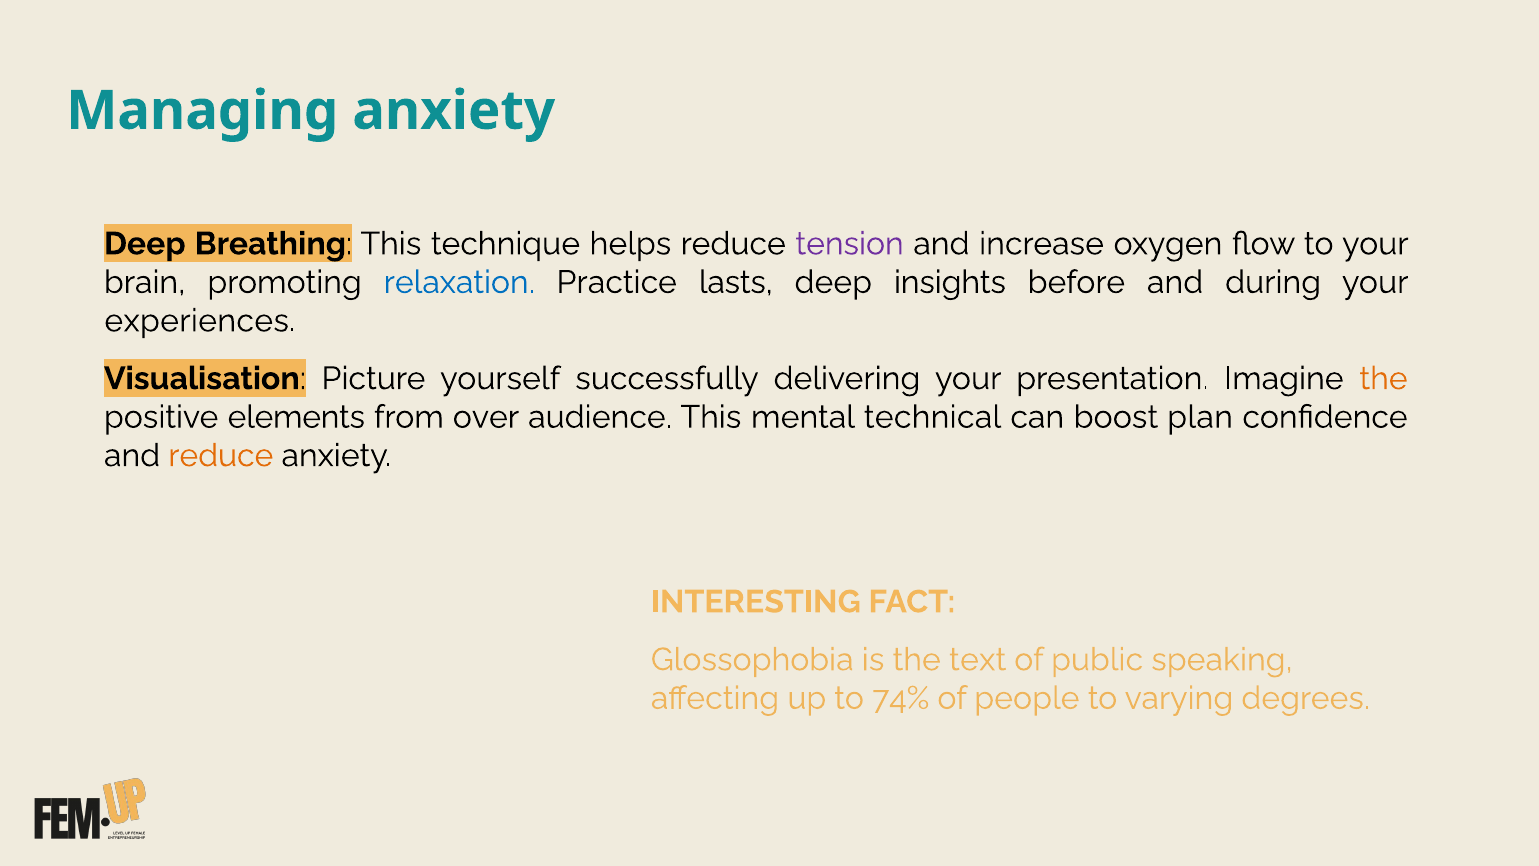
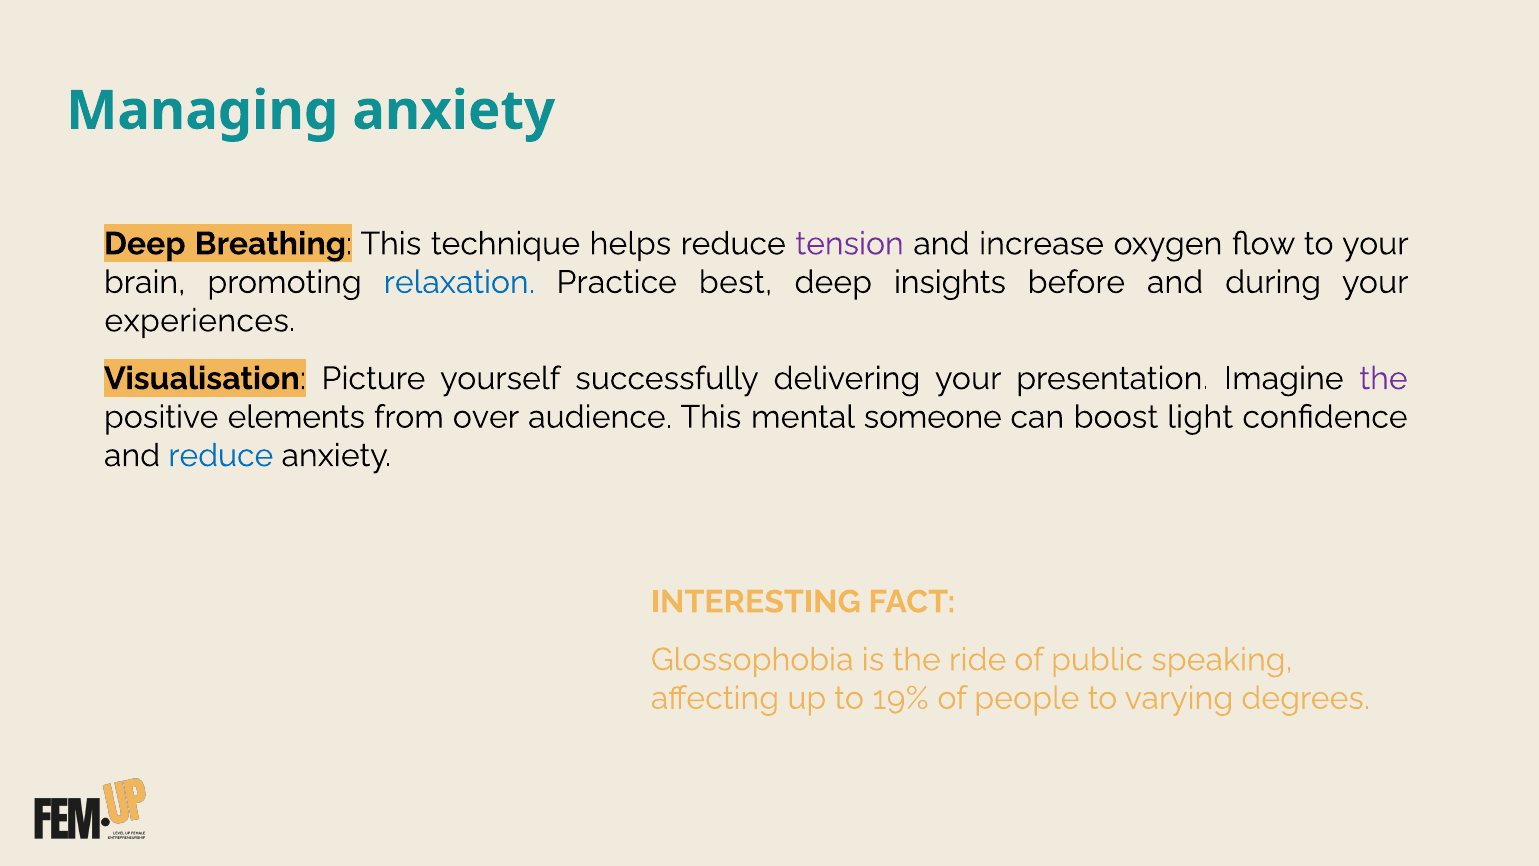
lasts: lasts -> best (736, 282)
the colour: orange -> purple (1384, 378)
technical: technical -> someone (933, 417)
plan: plan -> light (1200, 417)
reduce colour: orange -> blue (221, 455)
text: text -> ride (978, 659)
74%: 74% -> 19% (901, 698)
